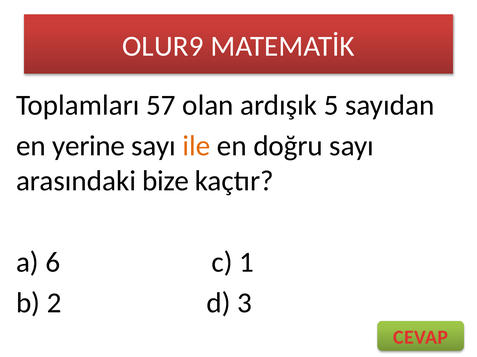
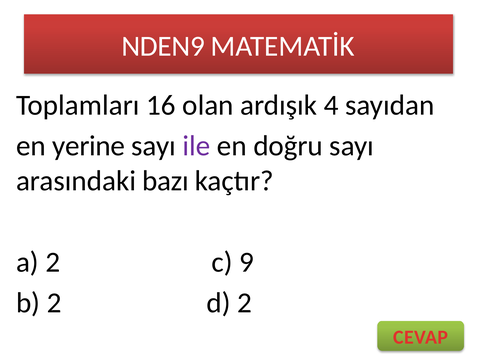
OLUR9: OLUR9 -> NDEN9 (163, 46)
57: 57 -> 16 (161, 105)
5: 5 -> 4 (331, 105)
ile colour: orange -> purple (196, 146)
bize: bize -> bazı (166, 181)
a 6: 6 -> 2 (53, 263)
1: 1 -> 9 (247, 263)
d 3: 3 -> 2 (244, 304)
